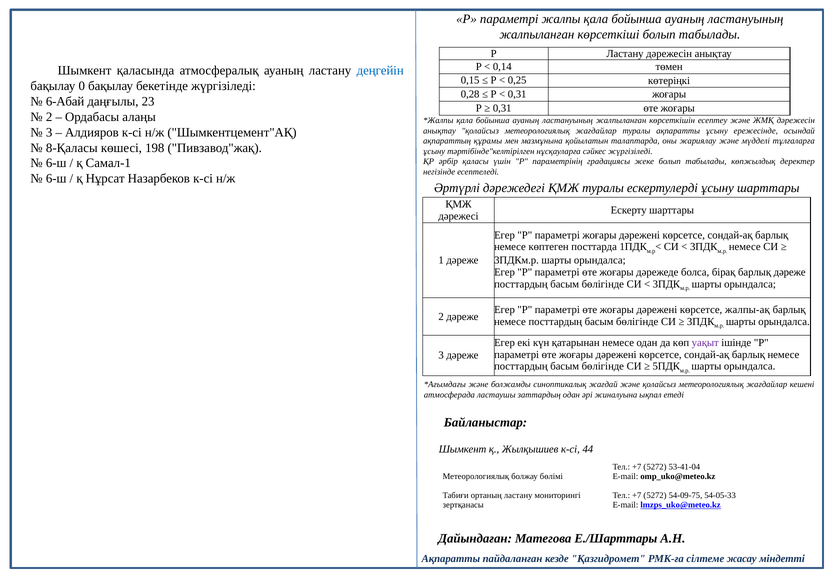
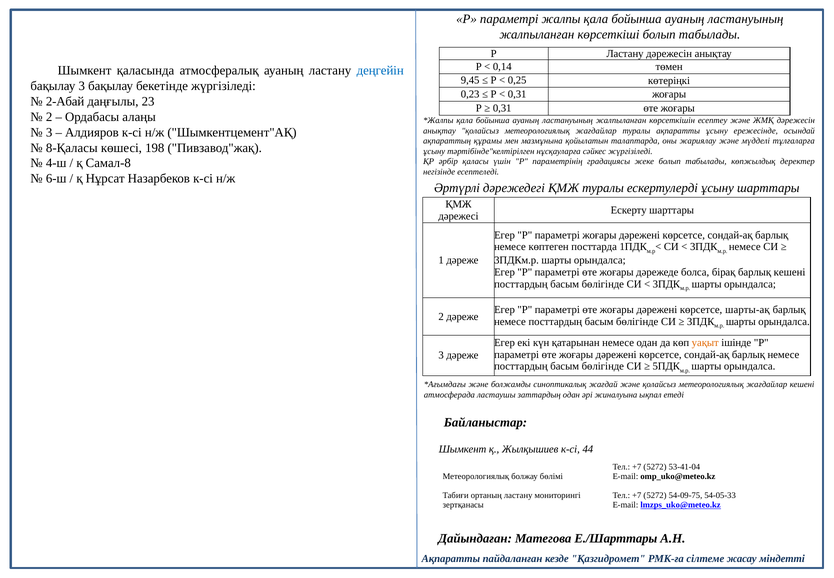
0,15: 0,15 -> 9,45 (470, 80)
бақылау 0: 0 -> 3 (82, 86)
0,28: 0,28 -> 0,23 (470, 94)
6-Абай: 6-Абай -> 2-Абай (65, 101)
6-ш: 6-ш -> 4-ш (56, 163)
Самал-1: Самал-1 -> Самал-8 (108, 163)
барлық дәреже: дәреже -> кешені (790, 272)
жалпы-ақ: жалпы-ақ -> шарты-ақ (747, 309)
уақыт colour: purple -> orange (705, 342)
